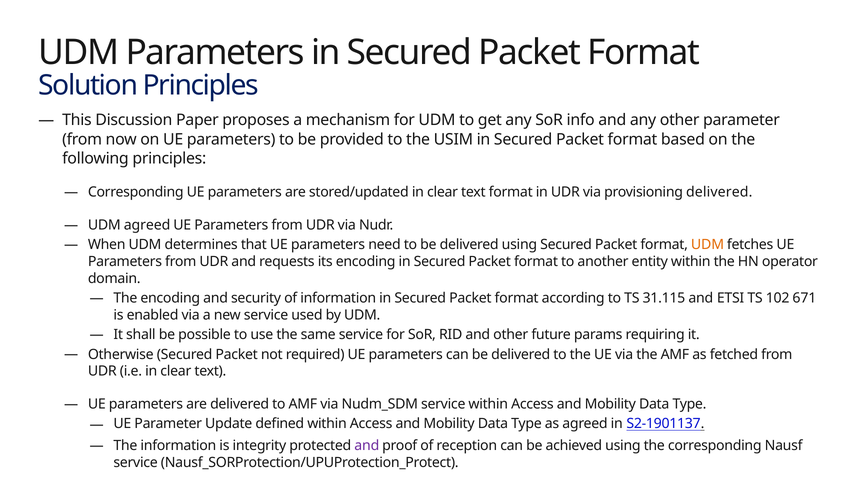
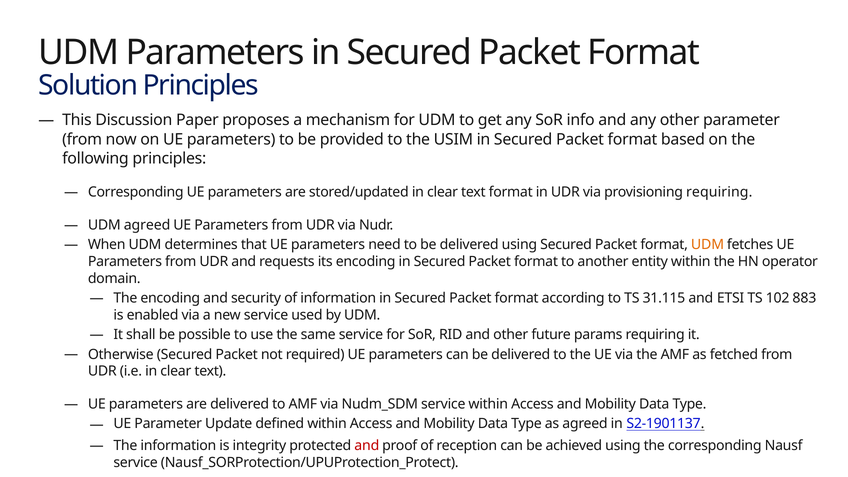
provisioning delivered: delivered -> requiring (719, 192)
671: 671 -> 883 (804, 298)
and colour: purple -> red (367, 446)
